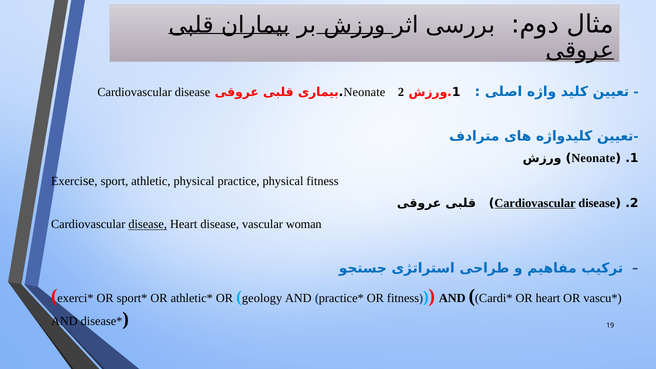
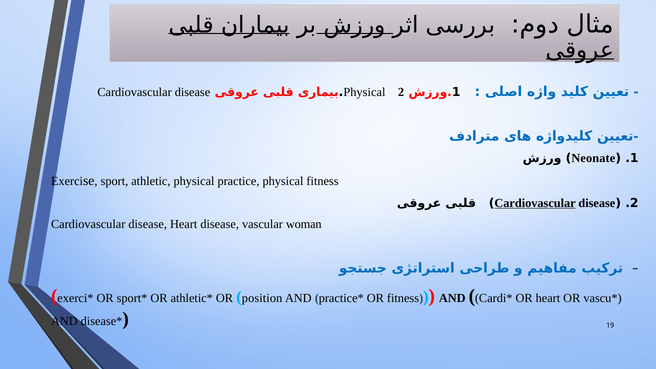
Neonate: Neonate -> Physical (364, 92)
disease underline: present -> none (148, 224)
geology: geology -> position (262, 298)
